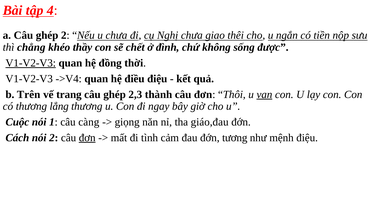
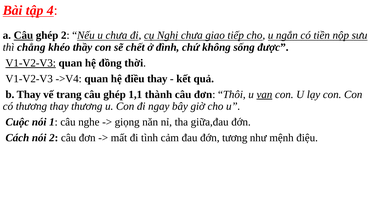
Câu underline: none -> present (23, 35)
thêi: thêi -> tiếp (236, 35)
điều điệu: điệu -> thay (157, 79)
b Trên: Trên -> Thay (29, 94)
2,3: 2,3 -> 1,1 (135, 94)
thương lẳng: lẳng -> thay (59, 106)
càng: càng -> nghe (89, 122)
giáo,đau: giáo,đau -> giữa,đau (210, 122)
đơn underline: present -> none (87, 138)
